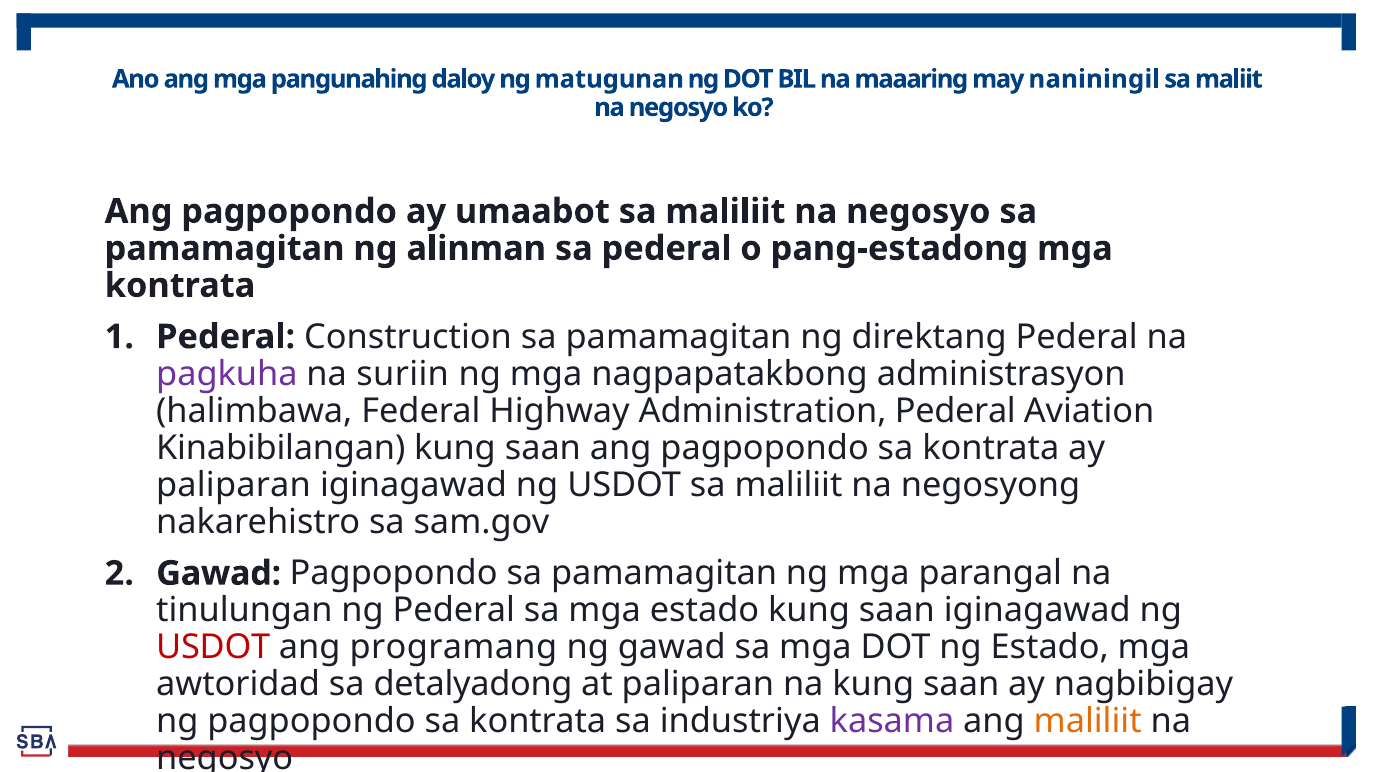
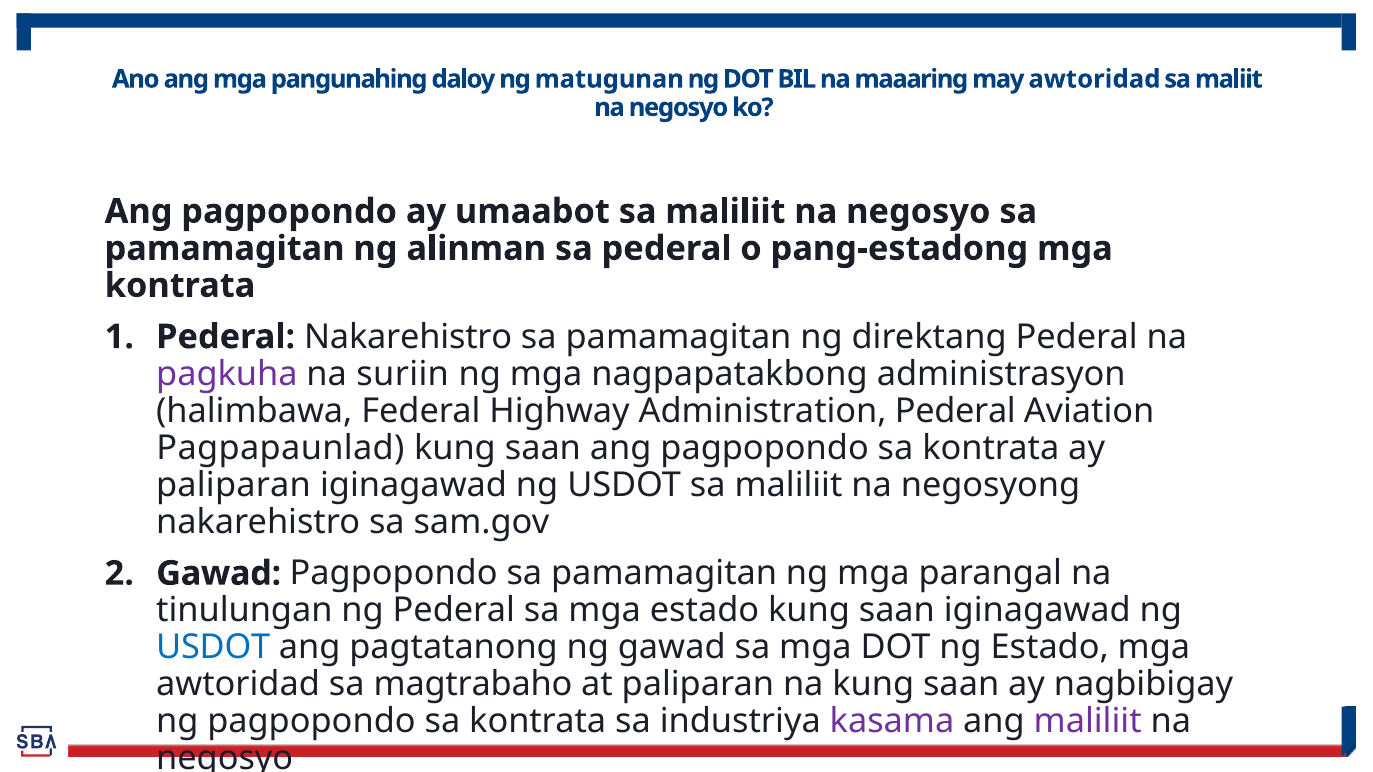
may naniningil: naniningil -> awtoridad (1094, 79)
Pederal Construction: Construction -> Nakarehistro (408, 337)
Kinabibilangan: Kinabibilangan -> Pagpapaunlad (280, 448)
USDOT colour: red -> blue (213, 648)
programang: programang -> pagtatanong (454, 648)
detalyadong: detalyadong -> magtrabaho (473, 685)
maliliit colour: orange -> purple (1088, 722)
